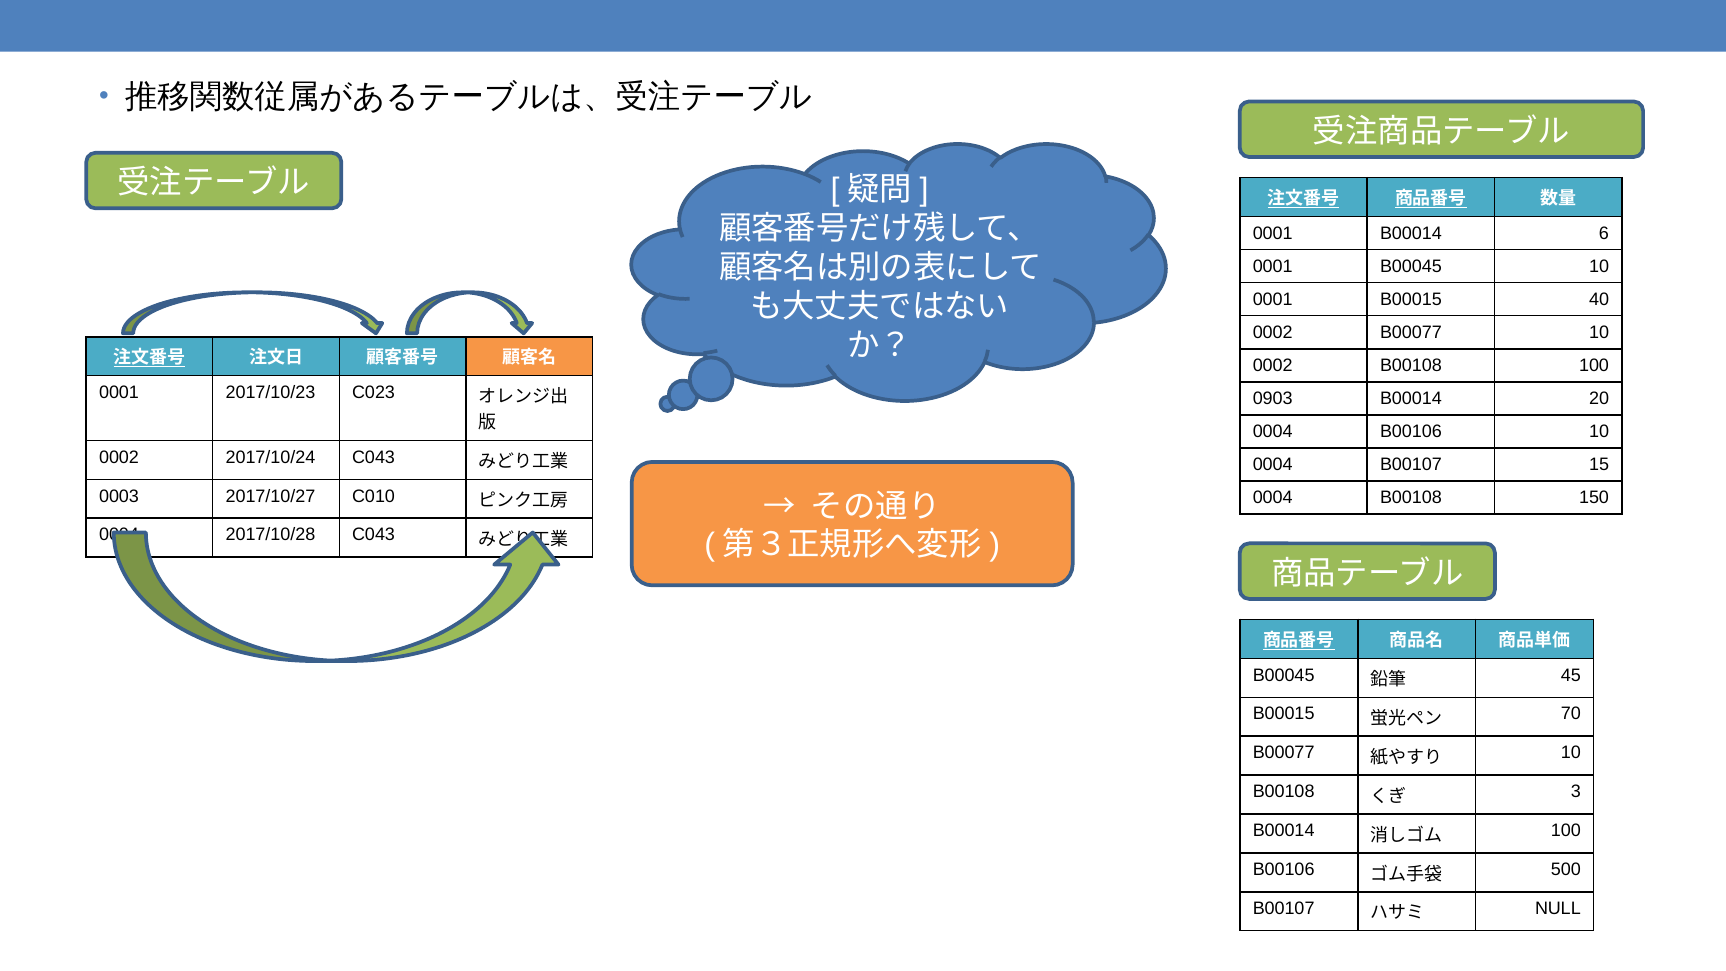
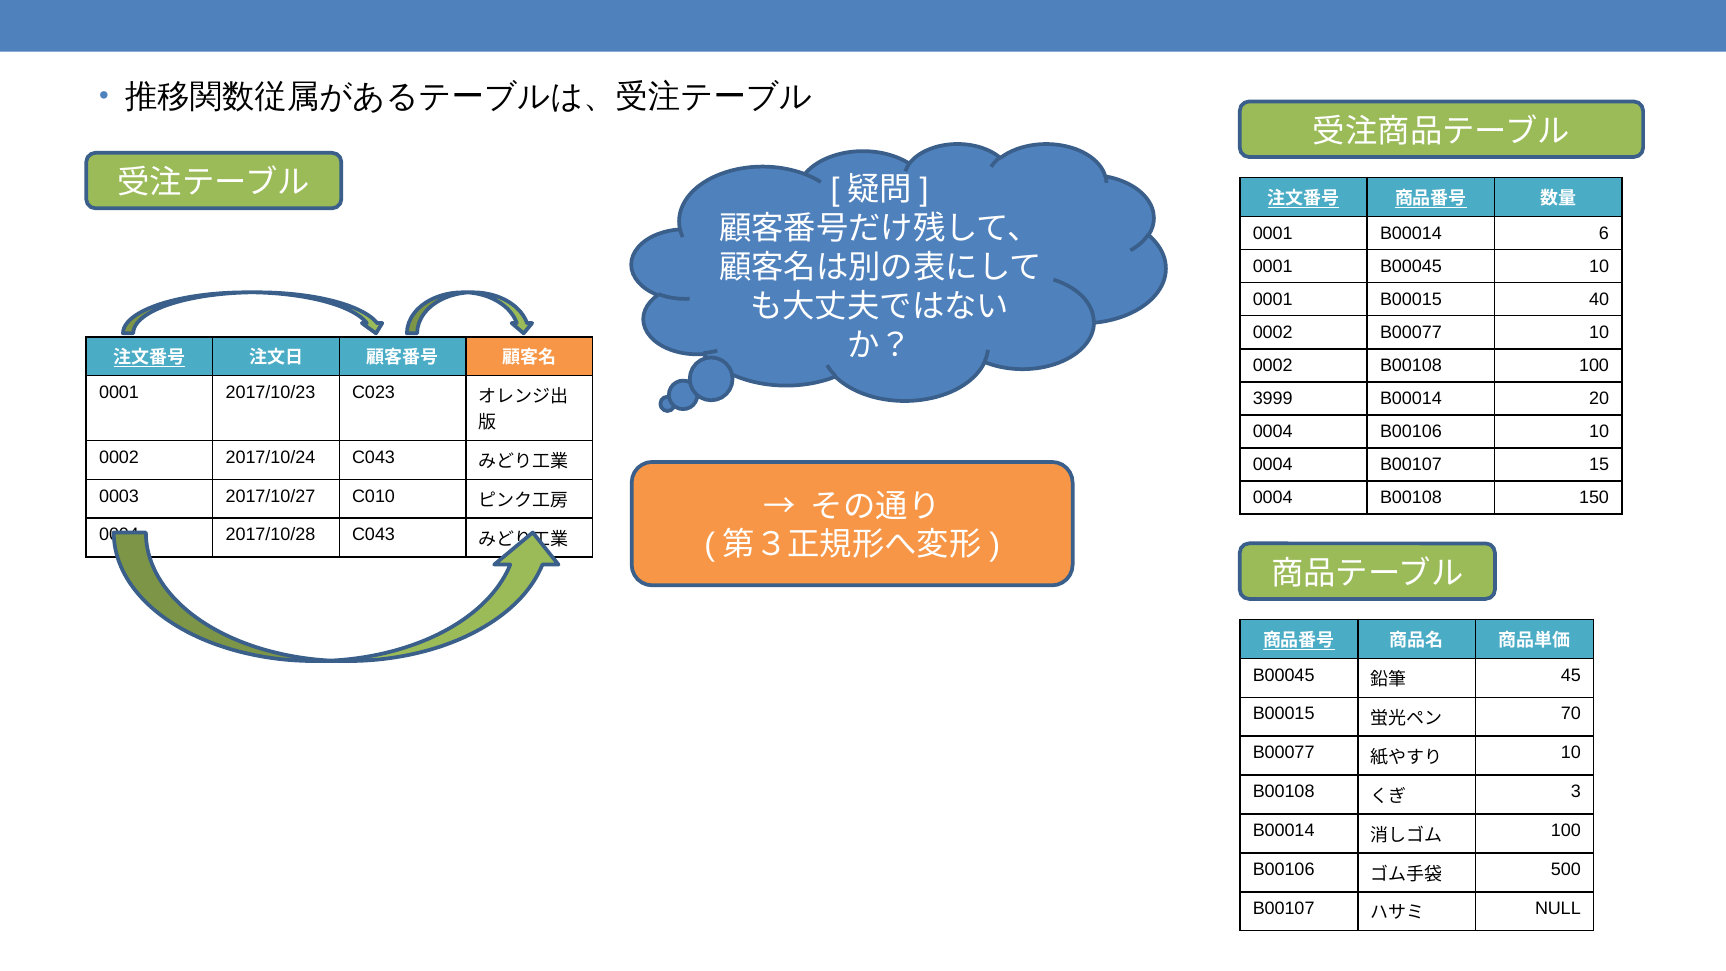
0903: 0903 -> 3999 (1273, 399)
